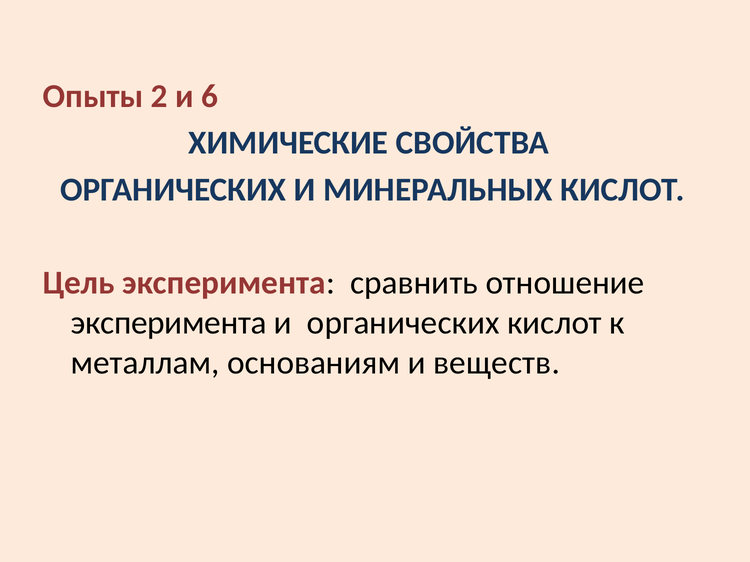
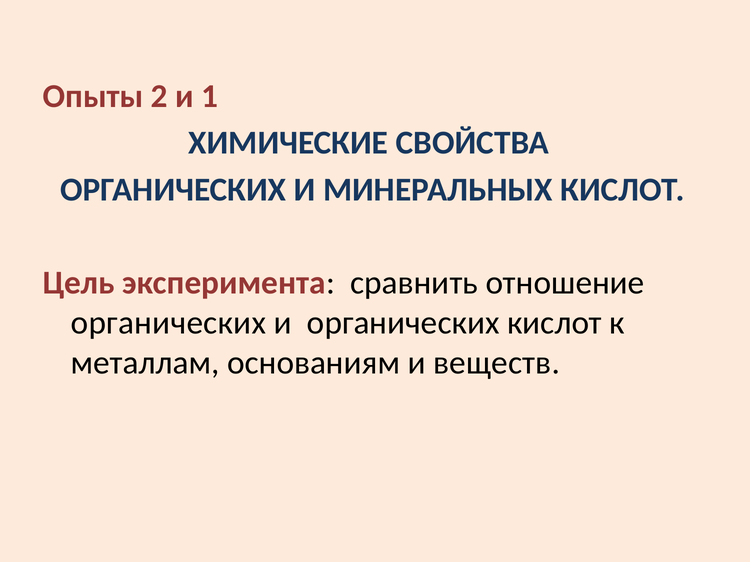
6: 6 -> 1 (210, 96)
эксперимента: эксперимента -> органических (168, 323)
